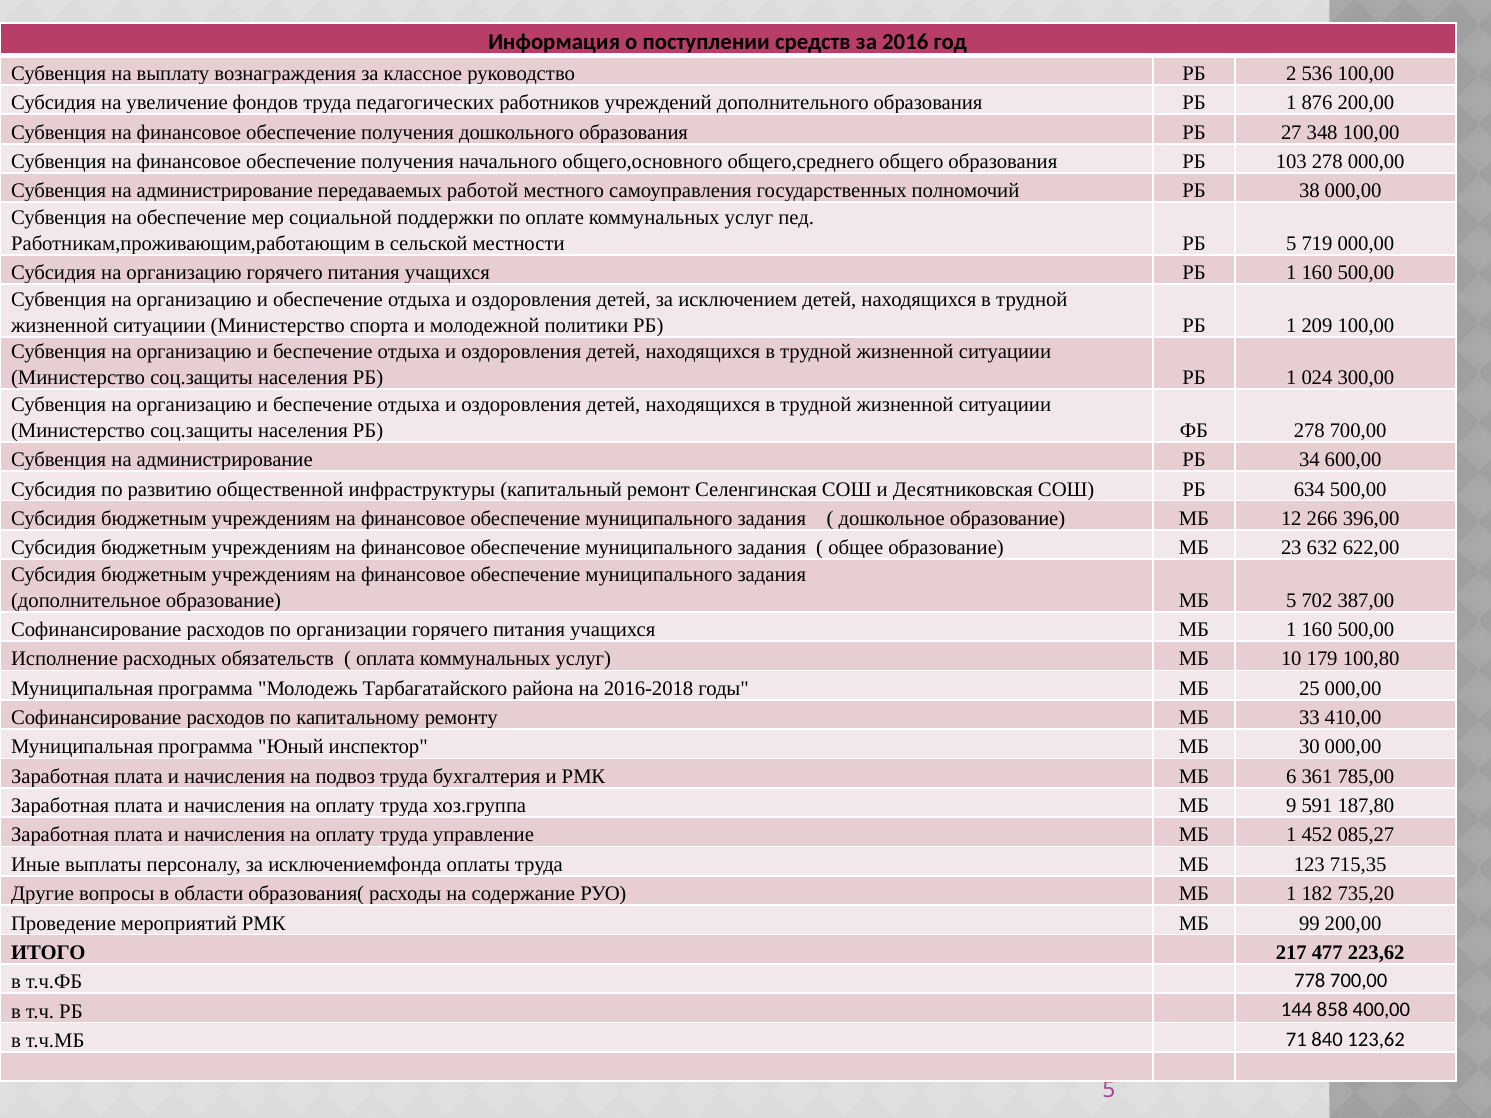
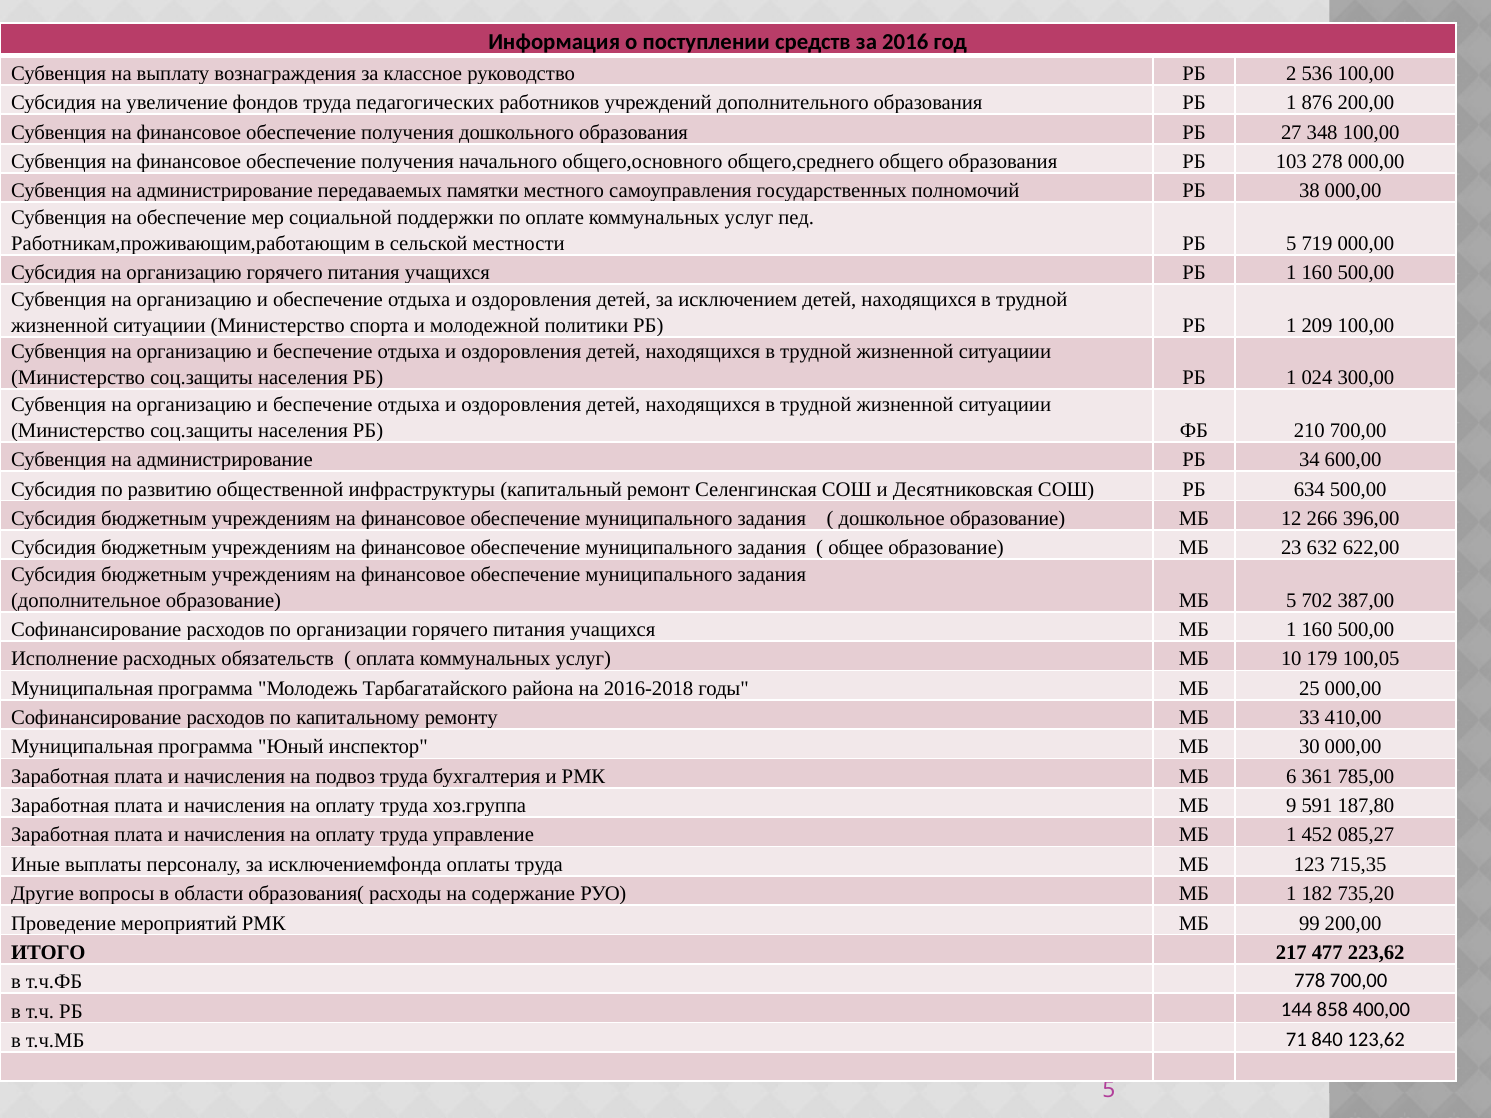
работой: работой -> памятки (483, 191)
ФБ 278: 278 -> 210 (1309, 431)
100,80: 100,80 -> 100,05 (1371, 659)
